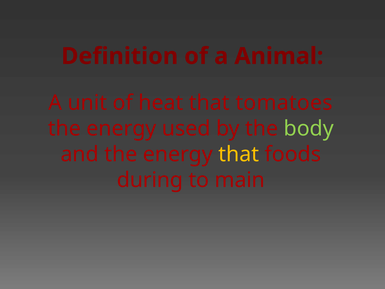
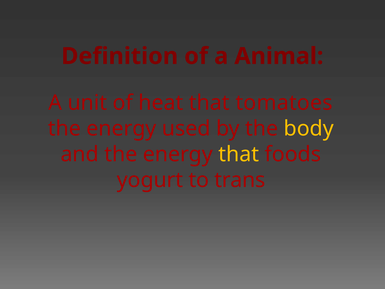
body colour: light green -> yellow (309, 128)
during: during -> yogurt (150, 180)
main: main -> trans (240, 180)
